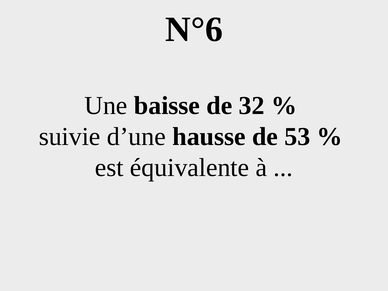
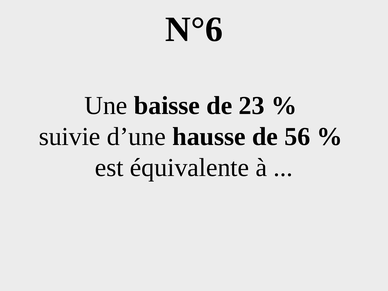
32: 32 -> 23 (252, 106)
53: 53 -> 56 (297, 137)
